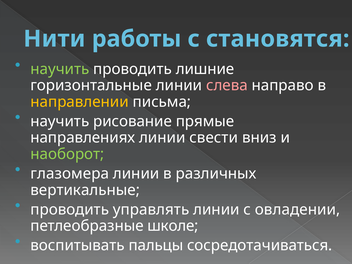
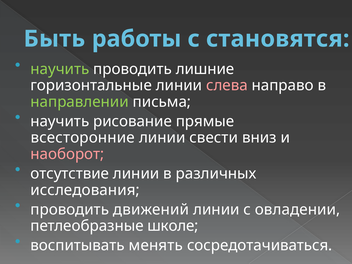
Нити: Нити -> Быть (54, 39)
направлении colour: yellow -> light green (80, 102)
направлениях: направлениях -> всесторонние (83, 138)
наоборот colour: light green -> pink (67, 154)
глазомера: глазомера -> отсутствие (70, 174)
вертикальные: вертикальные -> исследования (85, 190)
управлять: управлять -> движений (151, 210)
пальцы: пальцы -> менять (156, 245)
